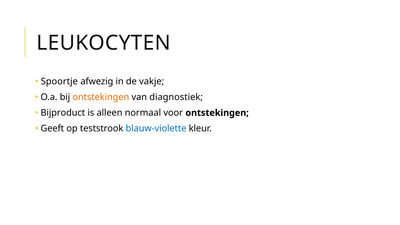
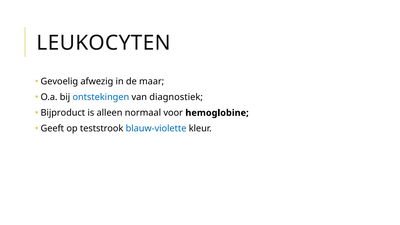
Spoortje: Spoortje -> Gevoelig (59, 81)
vakje: vakje -> maar (152, 81)
ontstekingen colour: orange -> blue (101, 97)
voor ontstekingen: ontstekingen -> hemoglobine (217, 113)
